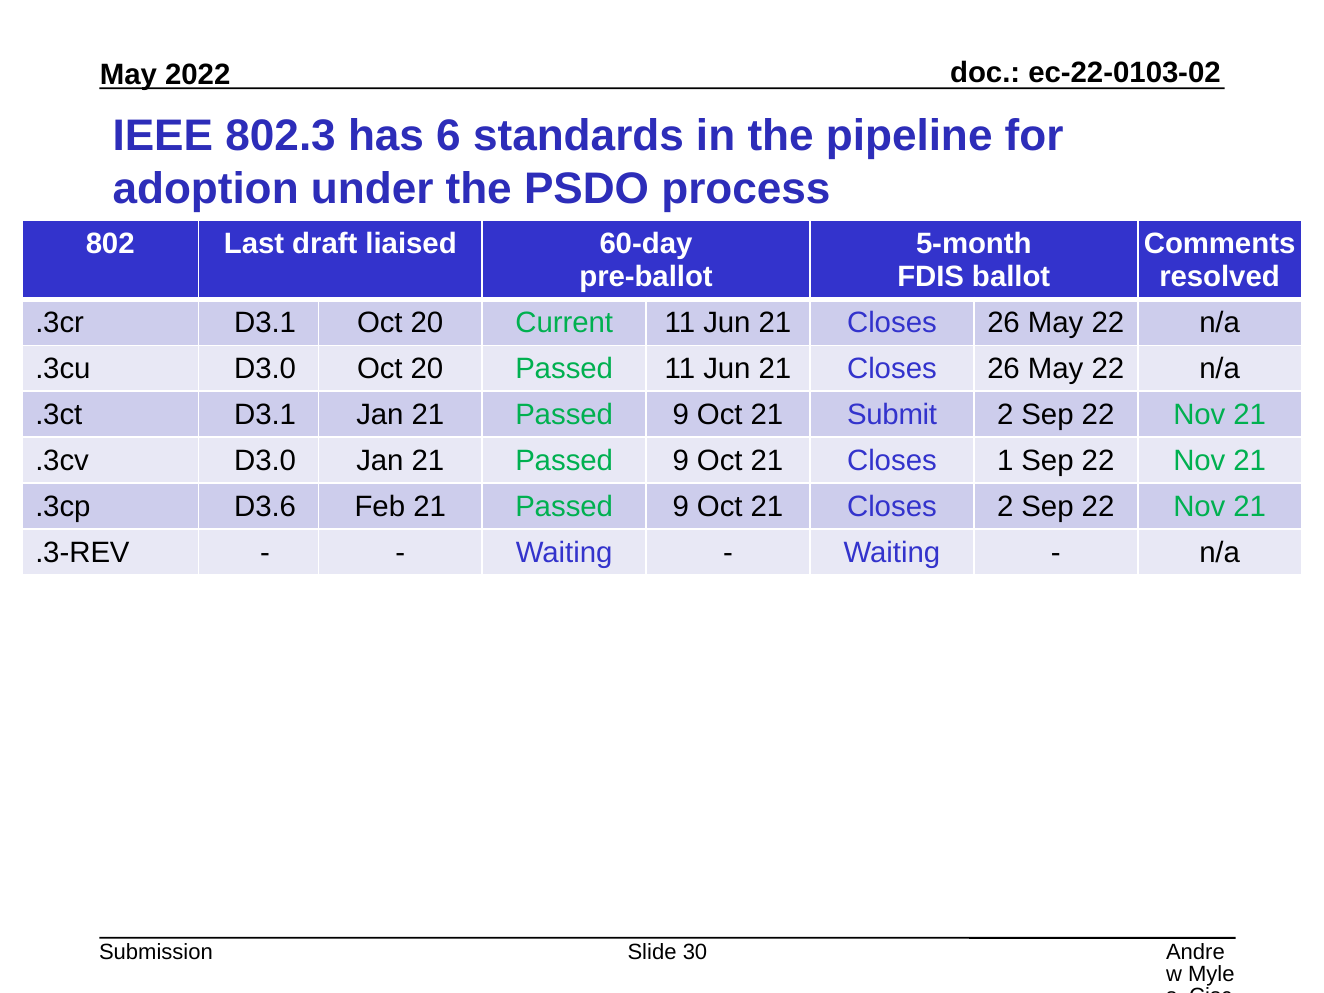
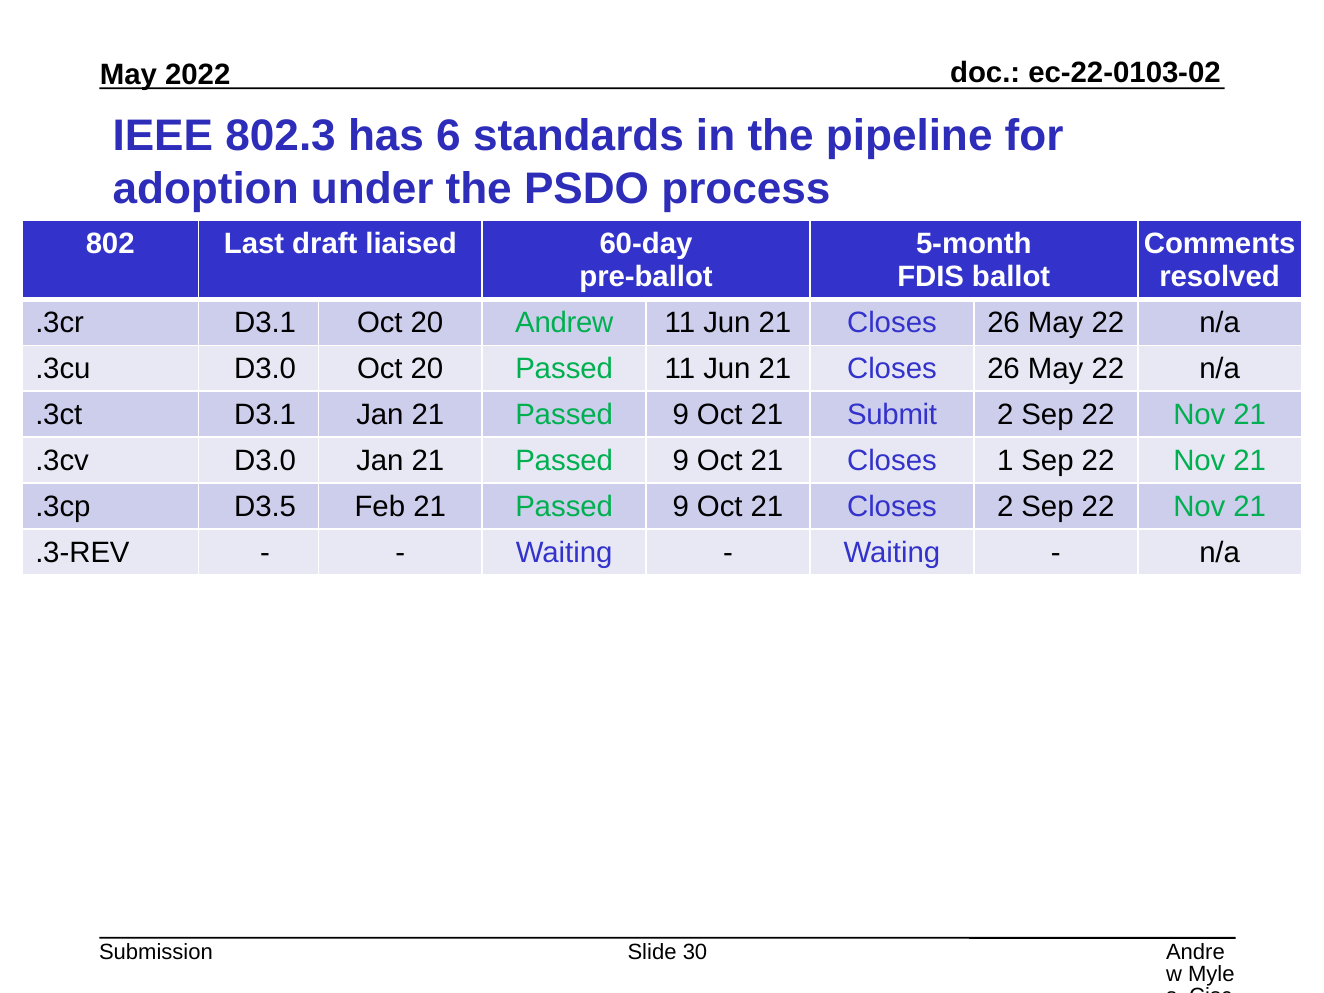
Current: Current -> Andrew (564, 323)
D3.6: D3.6 -> D3.5 (265, 507)
